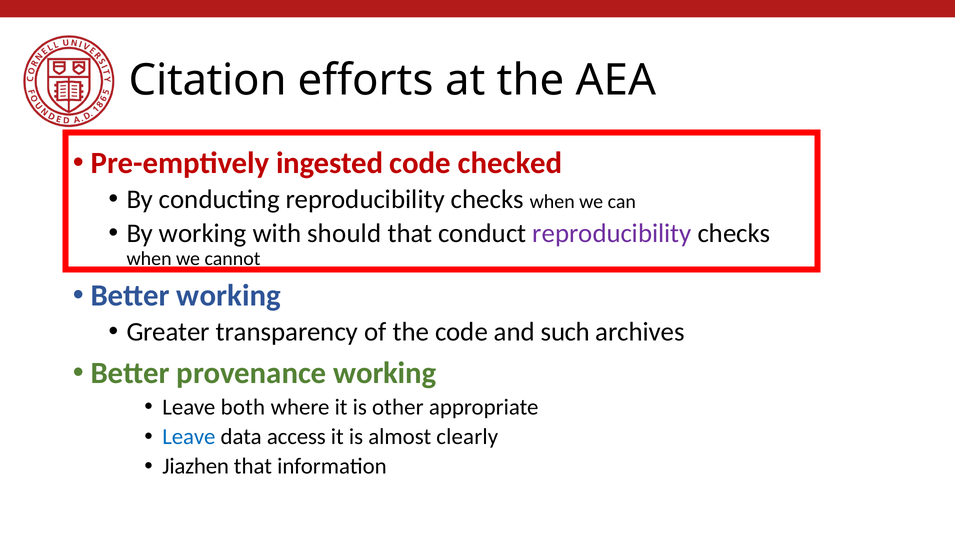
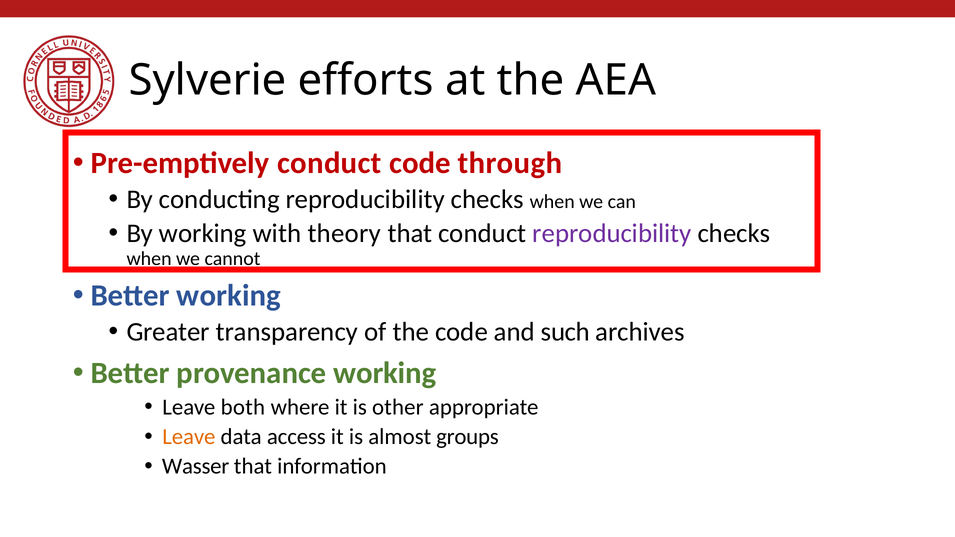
Citation: Citation -> Sylverie (208, 80)
Pre-emptively ingested: ingested -> conduct (329, 163)
checked: checked -> through (510, 163)
should: should -> theory (344, 233)
Leave colour: blue -> orange (189, 437)
clearly: clearly -> groups (467, 437)
Jiazhen: Jiazhen -> Wasser (196, 466)
